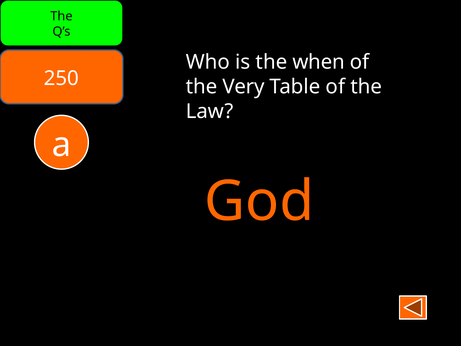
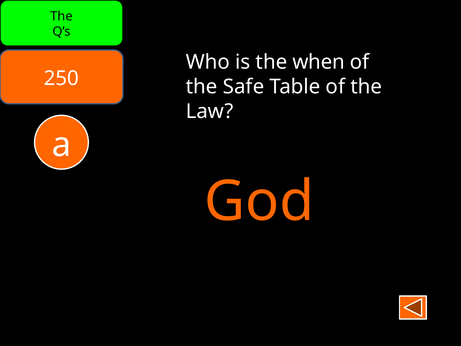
Very: Very -> Safe (243, 87)
